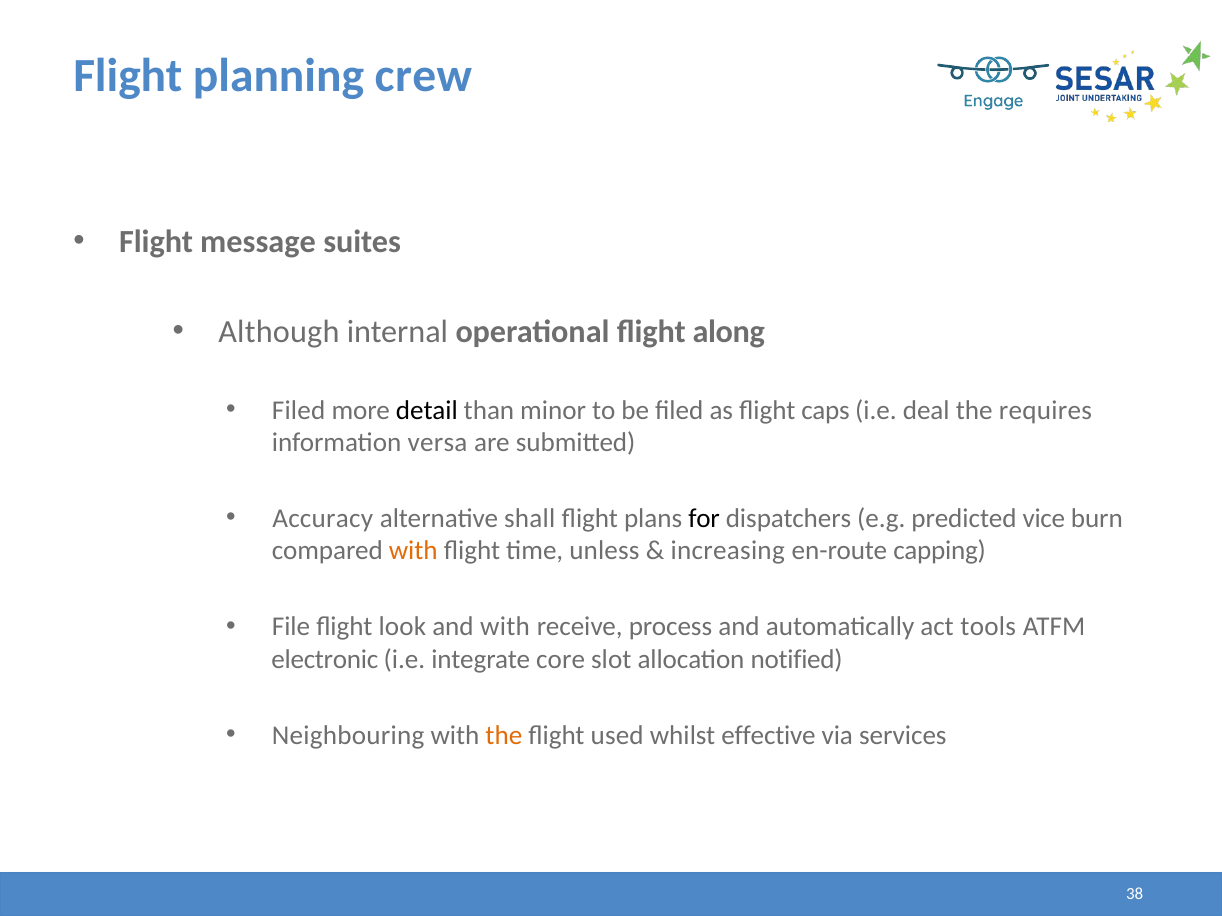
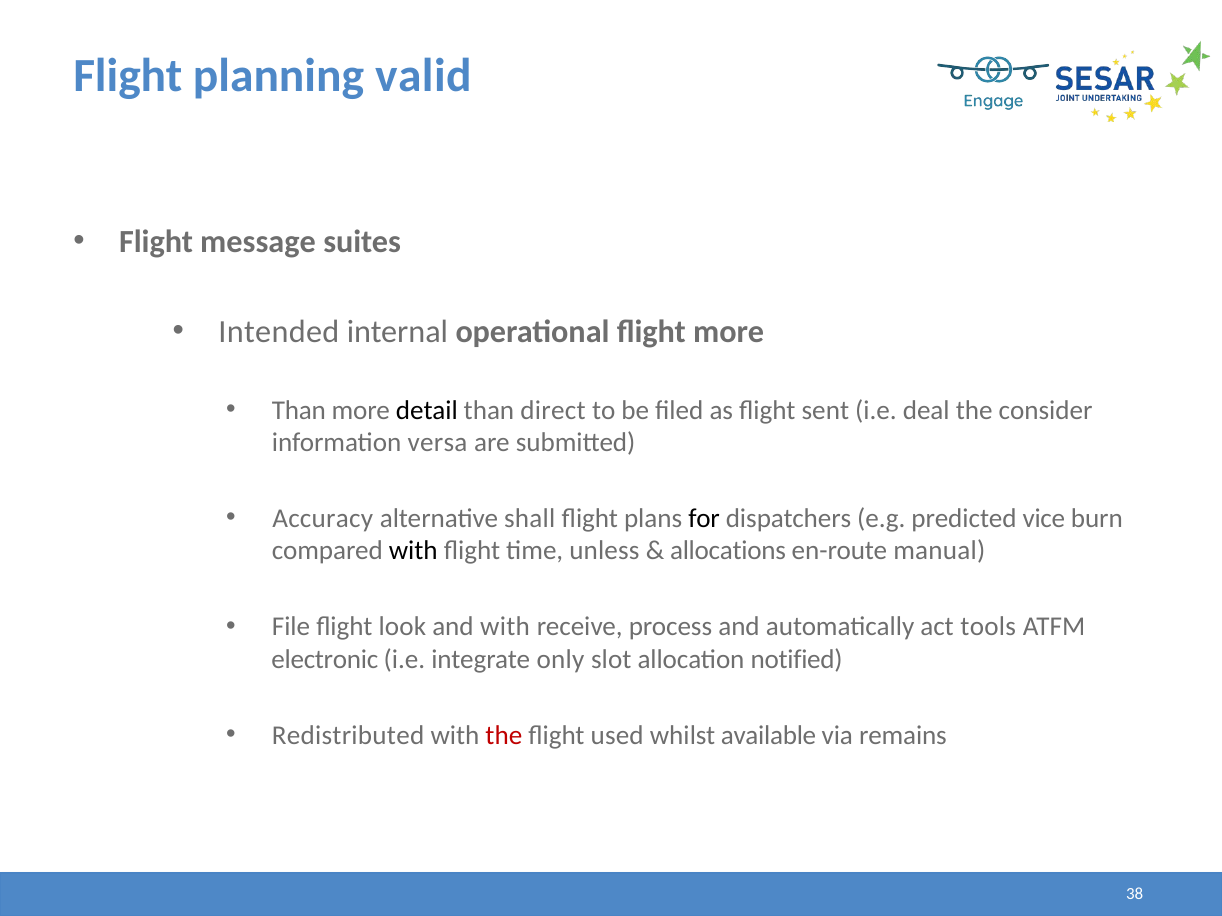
crew: crew -> valid (423, 76)
Although: Although -> Intended (279, 332)
flight along: along -> more (729, 332)
Filed: Filed -> Than (299, 410)
minor: minor -> direct (553, 410)
caps: caps -> sent (825, 410)
requires: requires -> consider (1046, 410)
with colour: orange -> black (413, 551)
increasing: increasing -> allocations (728, 551)
capping: capping -> manual (939, 551)
core: core -> only (561, 660)
Neighbouring: Neighbouring -> Redistributed (348, 736)
the colour: orange -> red (504, 736)
effective: effective -> available (769, 736)
services: services -> remains (903, 736)
